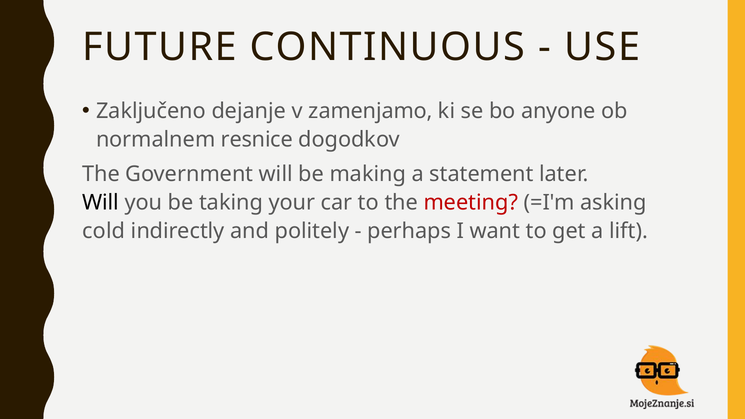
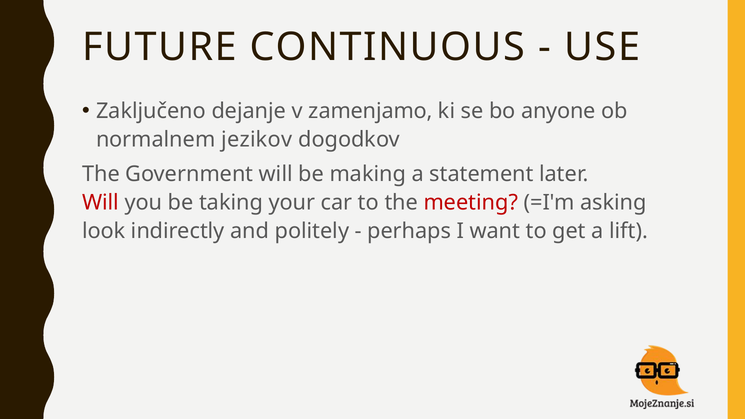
resnice: resnice -> jezikov (257, 140)
Will colour: black -> red (101, 203)
cold: cold -> look (104, 231)
